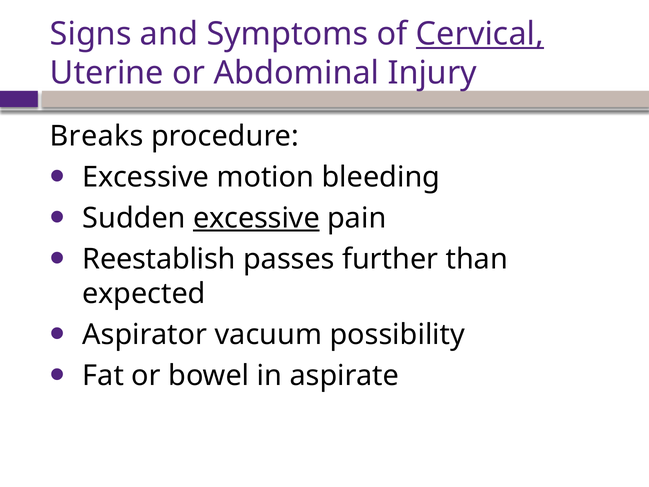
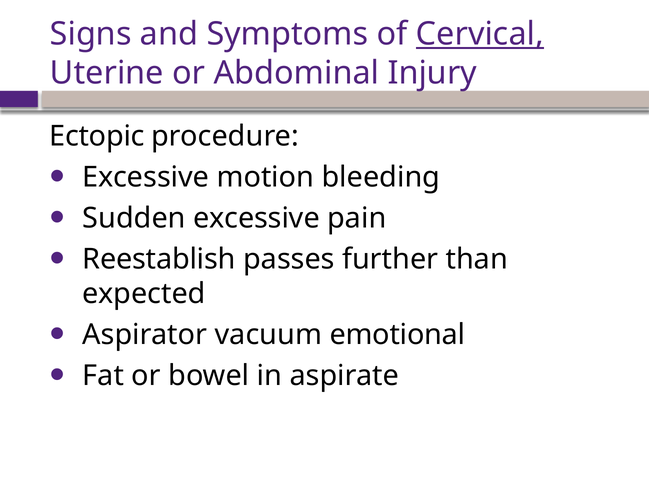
Breaks: Breaks -> Ectopic (97, 136)
excessive underline: present -> none (256, 218)
possibility: possibility -> emotional (397, 335)
